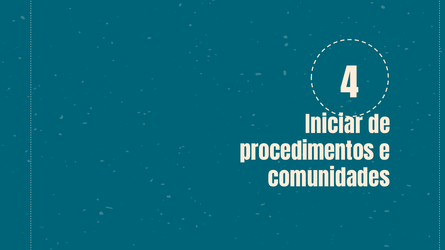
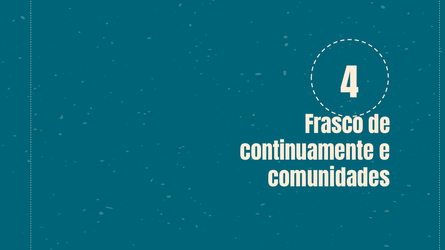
Iniciar: Iniciar -> Frasco (334, 126)
procedimentos: procedimentos -> continuamente (307, 153)
